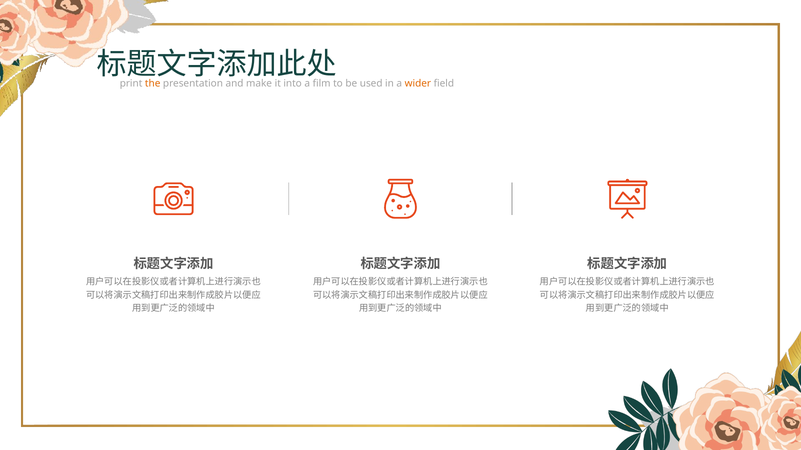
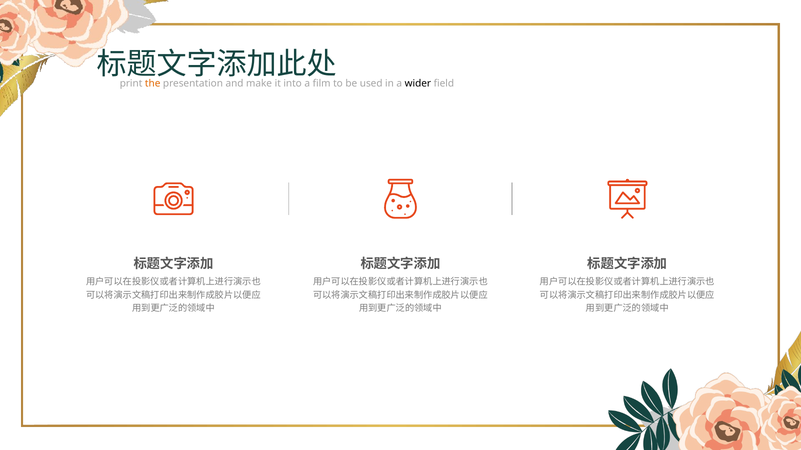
wider colour: orange -> black (418, 84)
